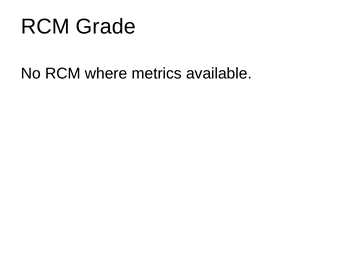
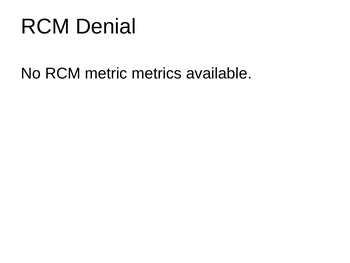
Grade: Grade -> Denial (106, 27)
where: where -> metric (106, 73)
